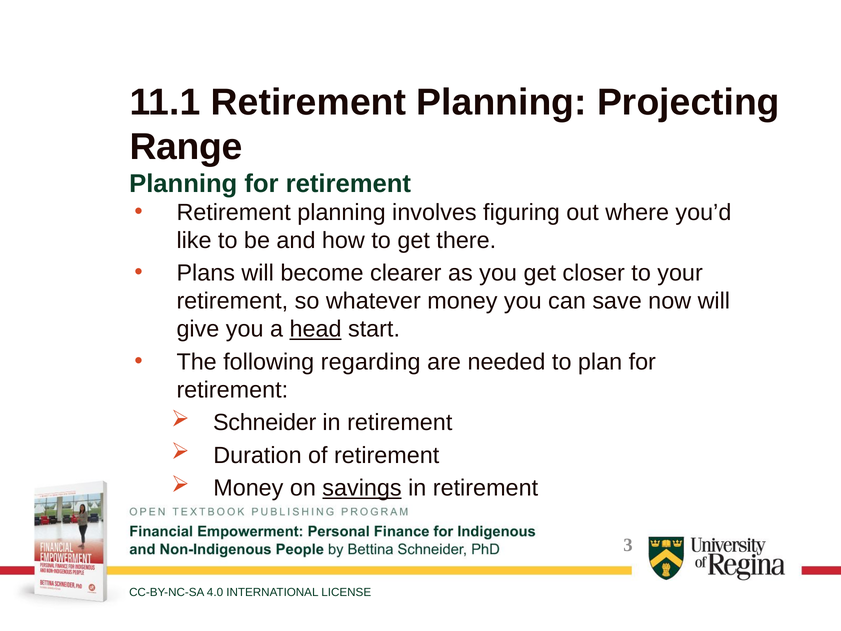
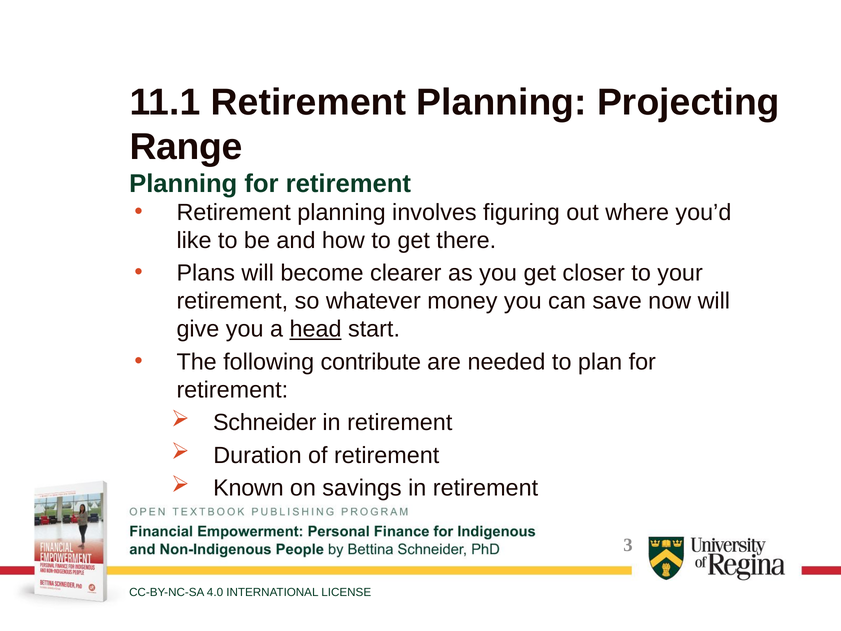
regarding: regarding -> contribute (371, 362)
Money: Money -> Known (248, 488)
savings underline: present -> none (362, 488)
